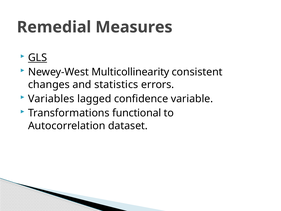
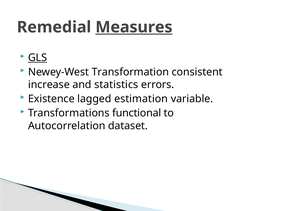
Measures underline: none -> present (134, 27)
Multicollinearity: Multicollinearity -> Transformation (130, 72)
changes: changes -> increase (49, 84)
Variables: Variables -> Existence (51, 99)
confidence: confidence -> estimation (141, 99)
